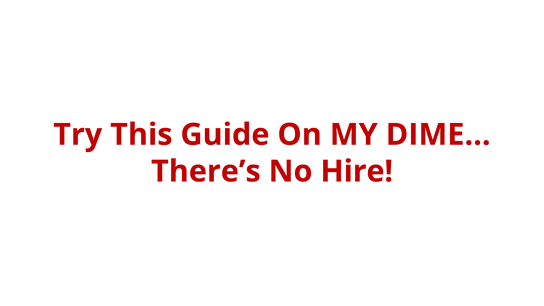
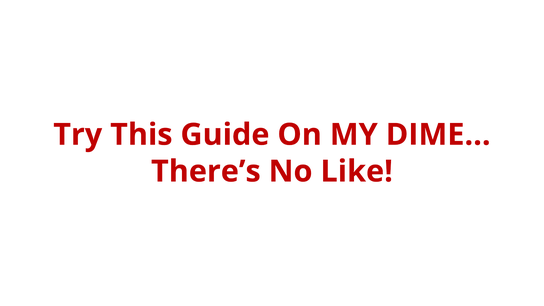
Hire: Hire -> Like (357, 171)
